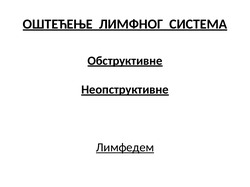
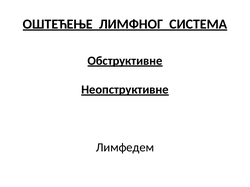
Лимфедем underline: present -> none (125, 148)
